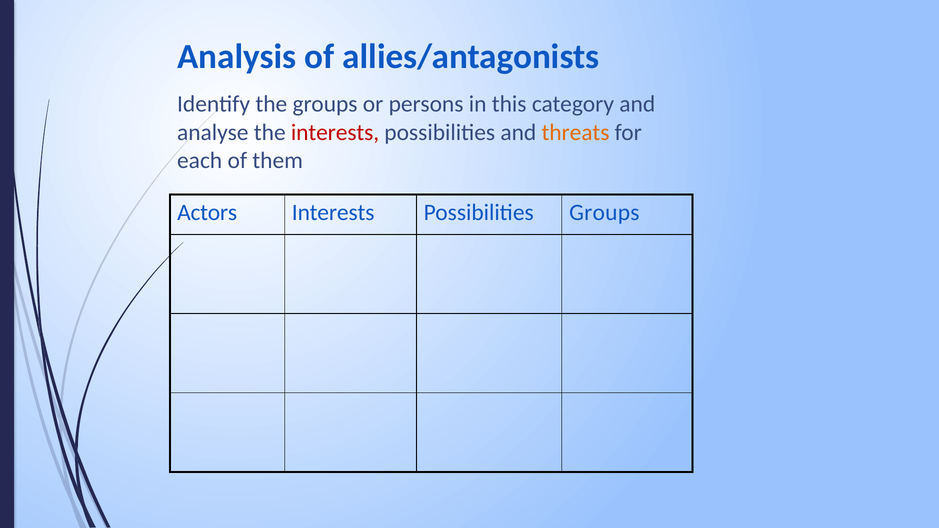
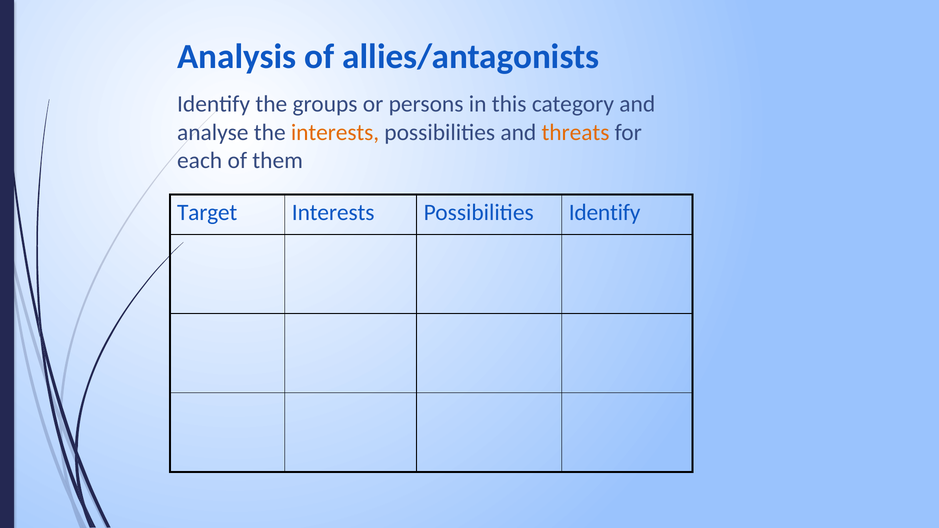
interests colour: red -> orange (335, 132)
Actors: Actors -> Target (207, 213)
Possibilities Groups: Groups -> Identify (605, 213)
